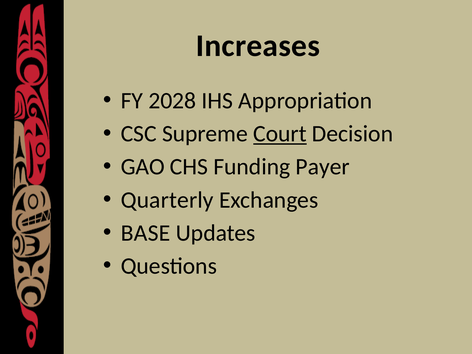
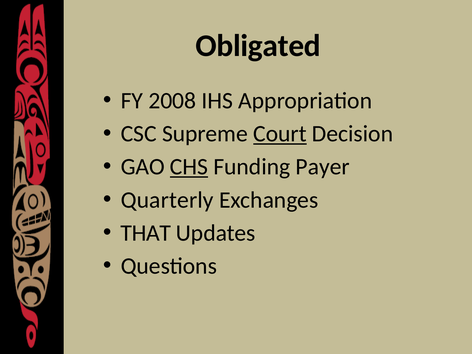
Increases: Increases -> Obligated (258, 46)
2028: 2028 -> 2008 (172, 101)
CHS underline: none -> present (189, 167)
BASE: BASE -> THAT (146, 233)
